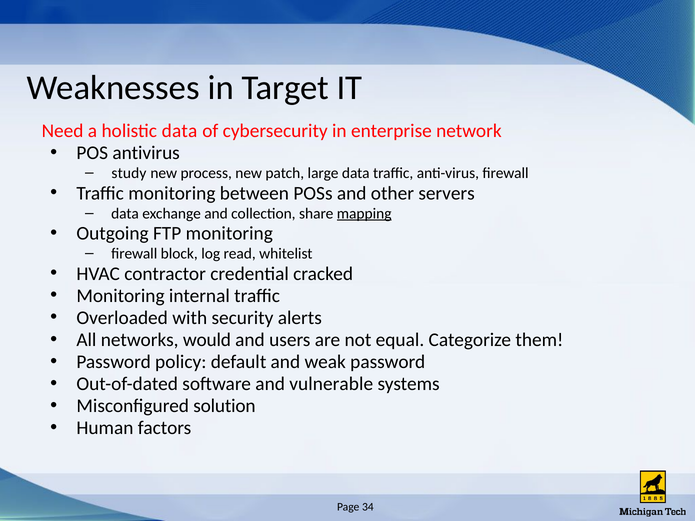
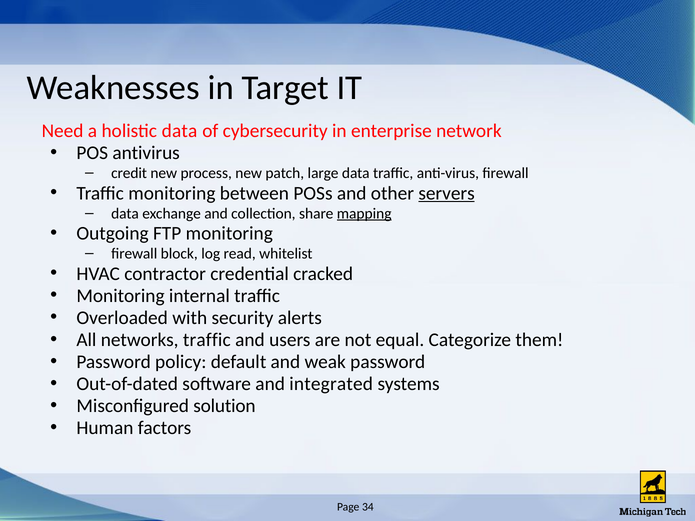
study: study -> credit (129, 173)
servers underline: none -> present (447, 193)
networks would: would -> traffic (207, 340)
vulnerable: vulnerable -> integrated (331, 384)
